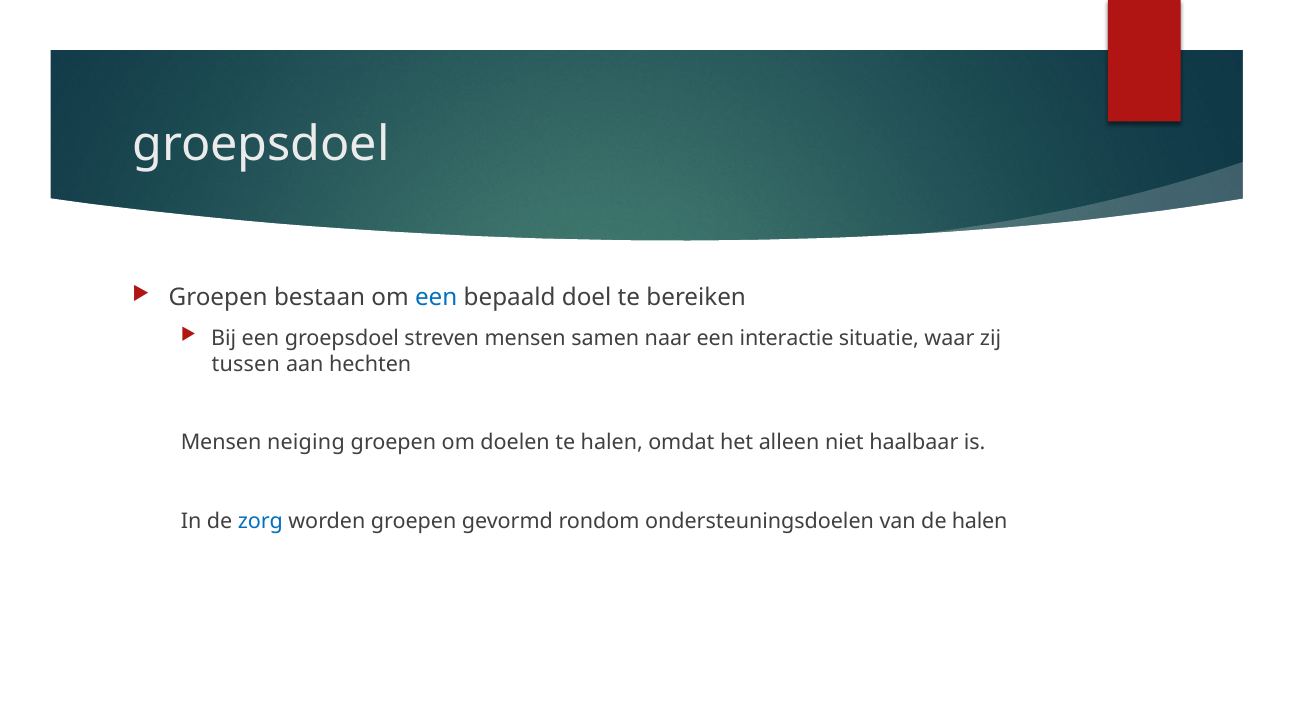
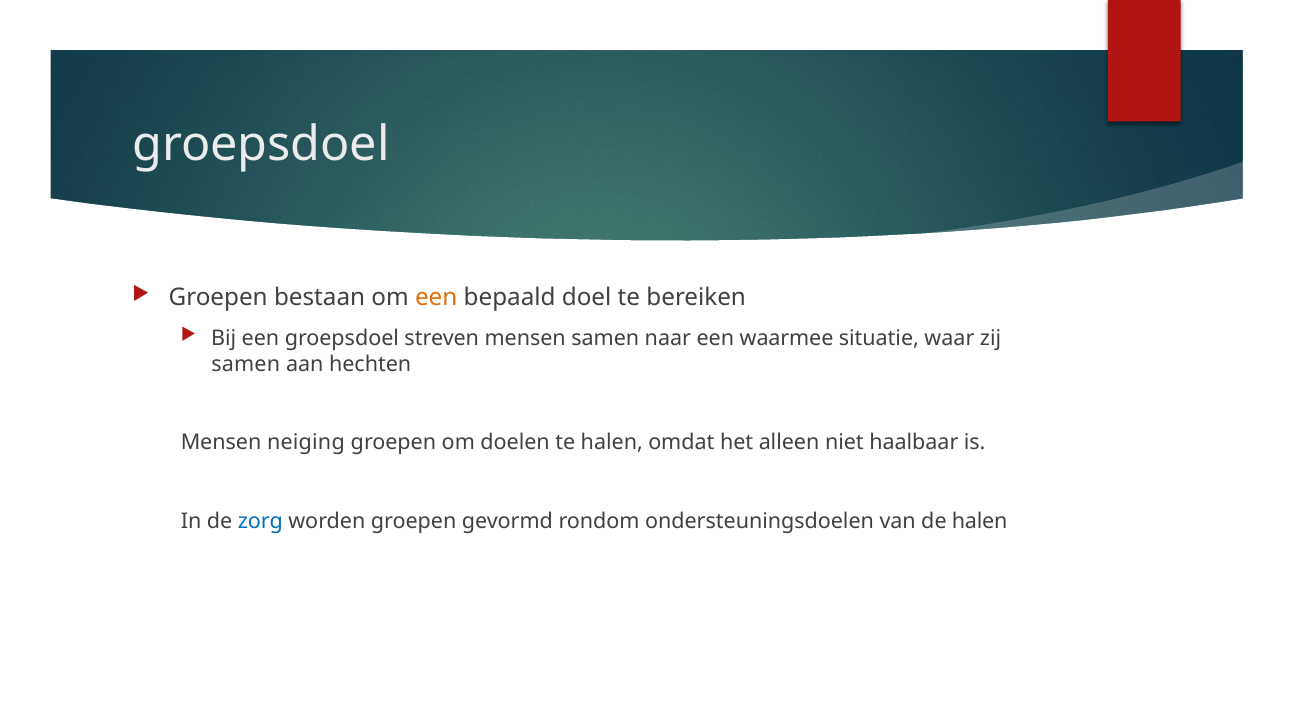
een colour: blue -> orange (436, 297)
interactie: interactie -> waarmee (787, 338)
tussen: tussen -> samen (246, 364)
